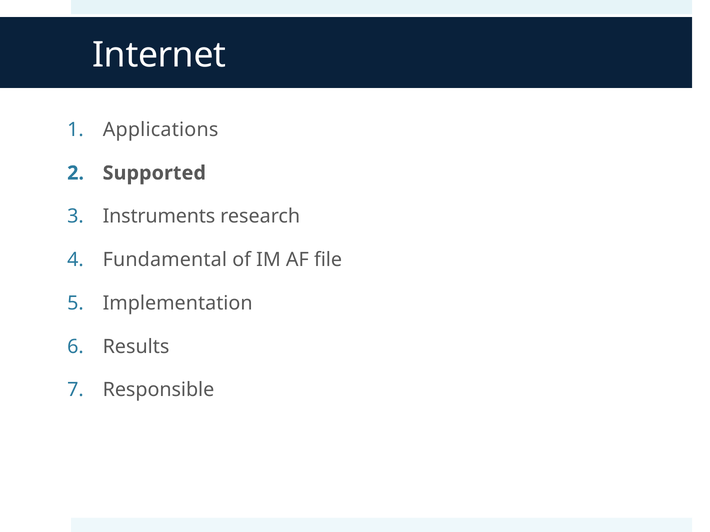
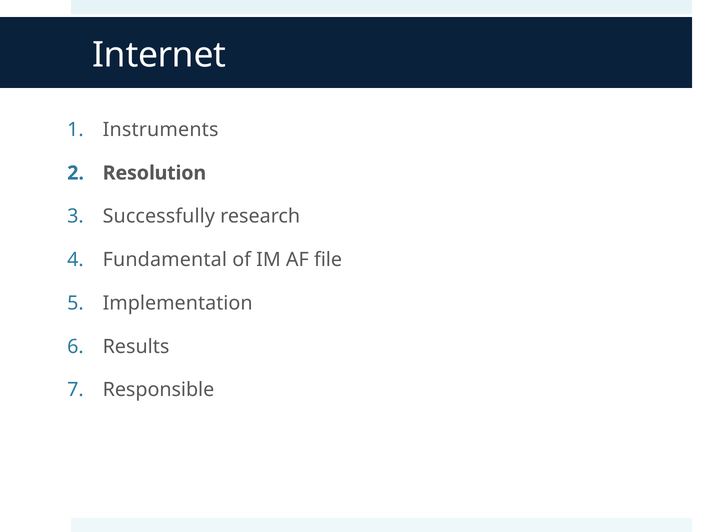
Applications: Applications -> Instruments (161, 130)
Supported: Supported -> Resolution (154, 173)
Instruments: Instruments -> Successfully (159, 217)
